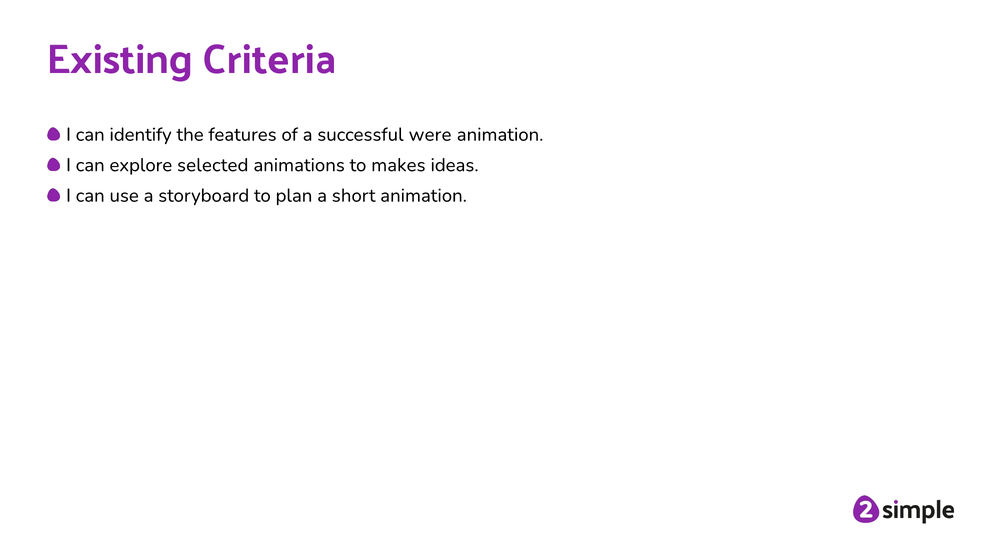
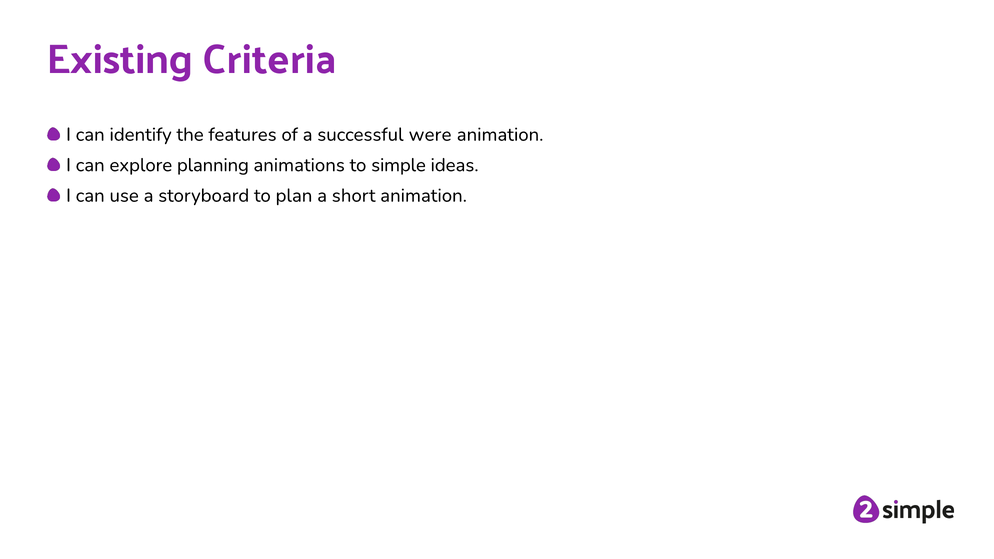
selected: selected -> planning (213, 165)
makes: makes -> simple (399, 165)
